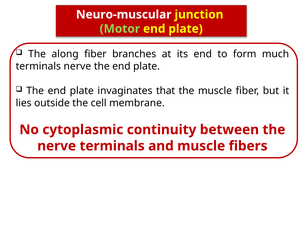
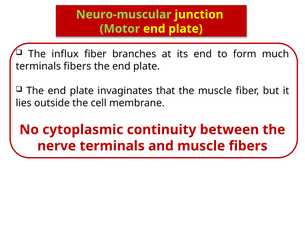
Neuro-muscular colour: white -> light green (124, 15)
along: along -> influx (65, 54)
terminals nerve: nerve -> fibers (77, 66)
